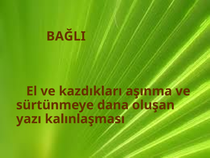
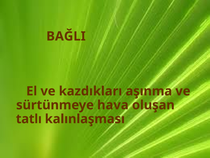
dana: dana -> hava (113, 105)
yazı: yazı -> tatlı (29, 119)
